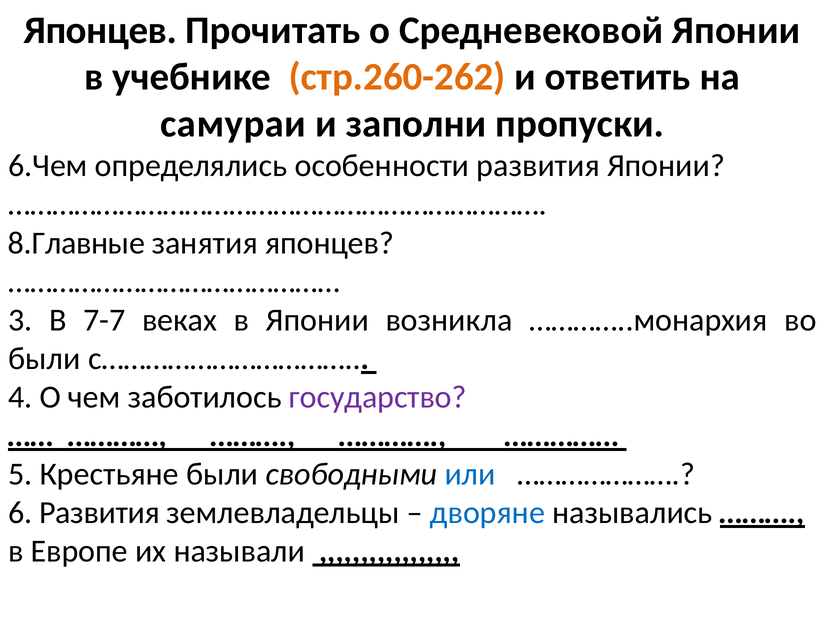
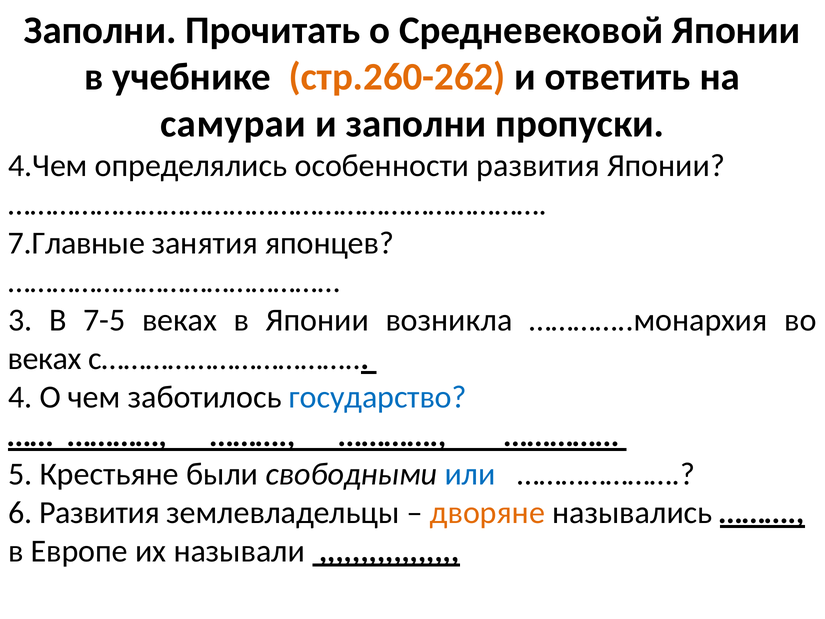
Японцев: Японцев -> Заполни (100, 30)
6.Чем: 6.Чем -> 4.Чем (48, 166)
8.Главные: 8.Главные -> 7.Главные (76, 243)
7-7: 7-7 -> 7-5 (104, 320)
были: были -> веках (45, 358)
государство colour: purple -> blue (378, 397)
дворяне colour: blue -> orange (487, 512)
